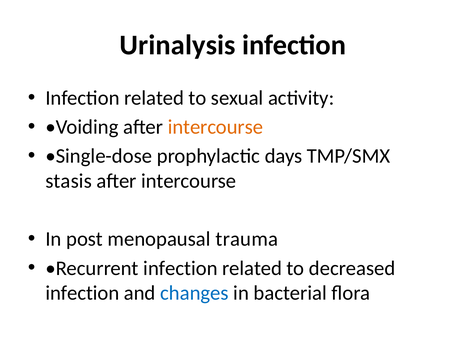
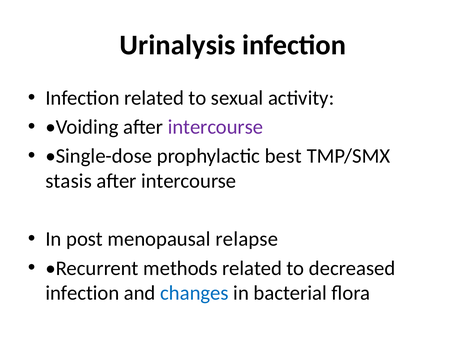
intercourse colour: orange -> purple (215, 127)
days: days -> best (283, 156)
trauma: trauma -> relapse (247, 239)
Recurrent infection: infection -> methods (180, 268)
